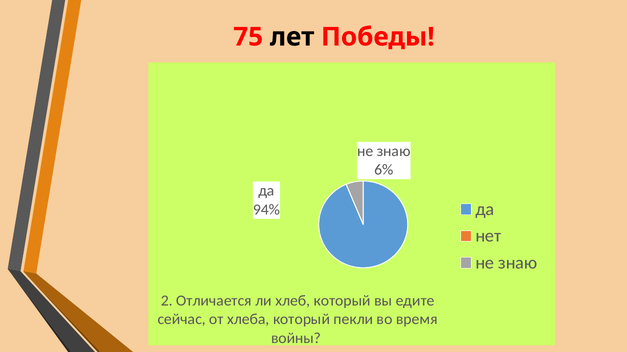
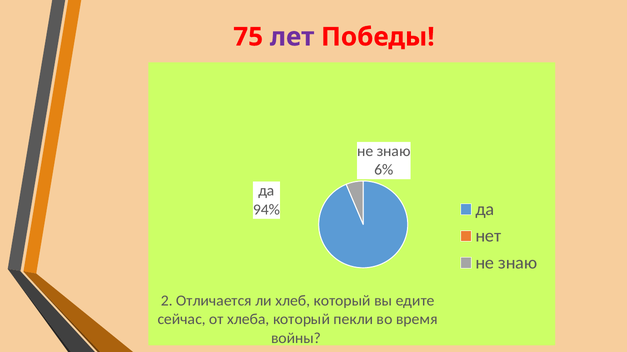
лет colour: black -> purple (292, 37)
